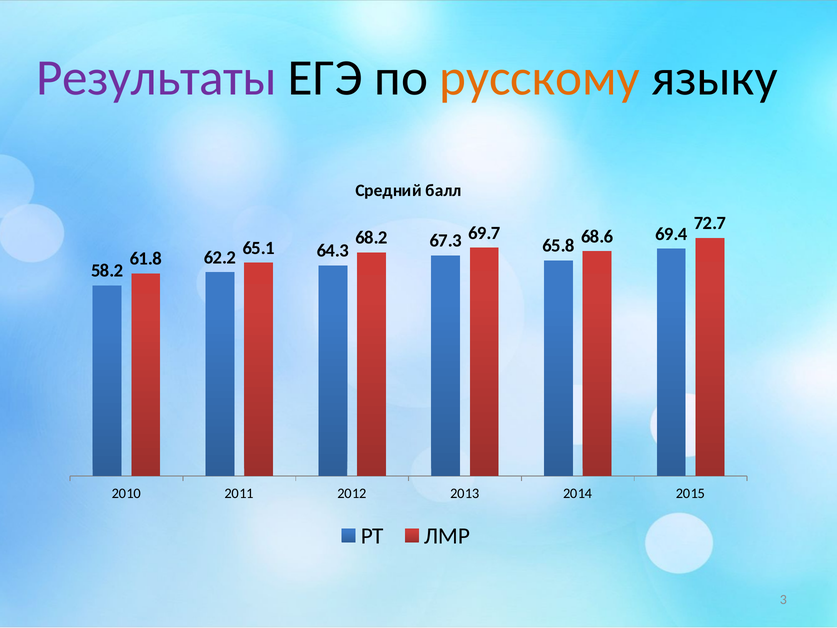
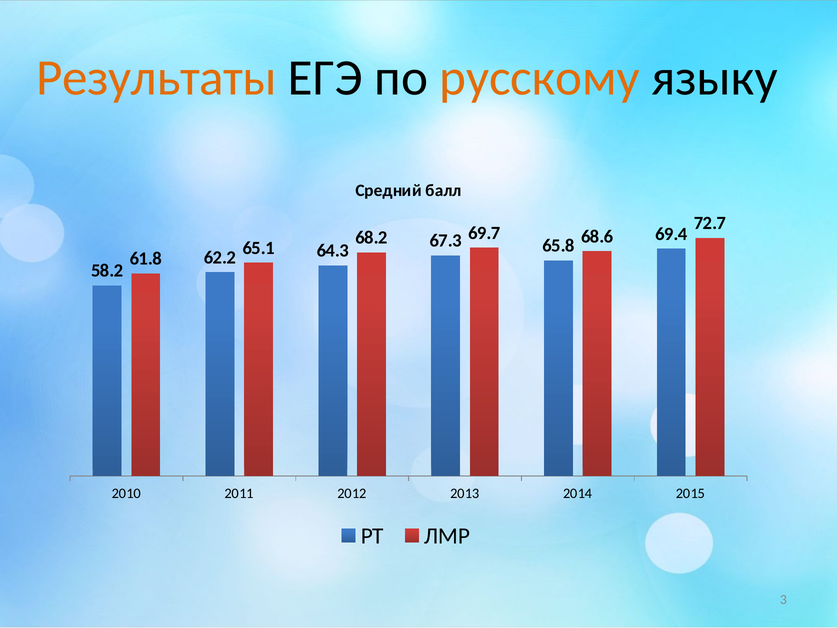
Результаты colour: purple -> orange (157, 78)
